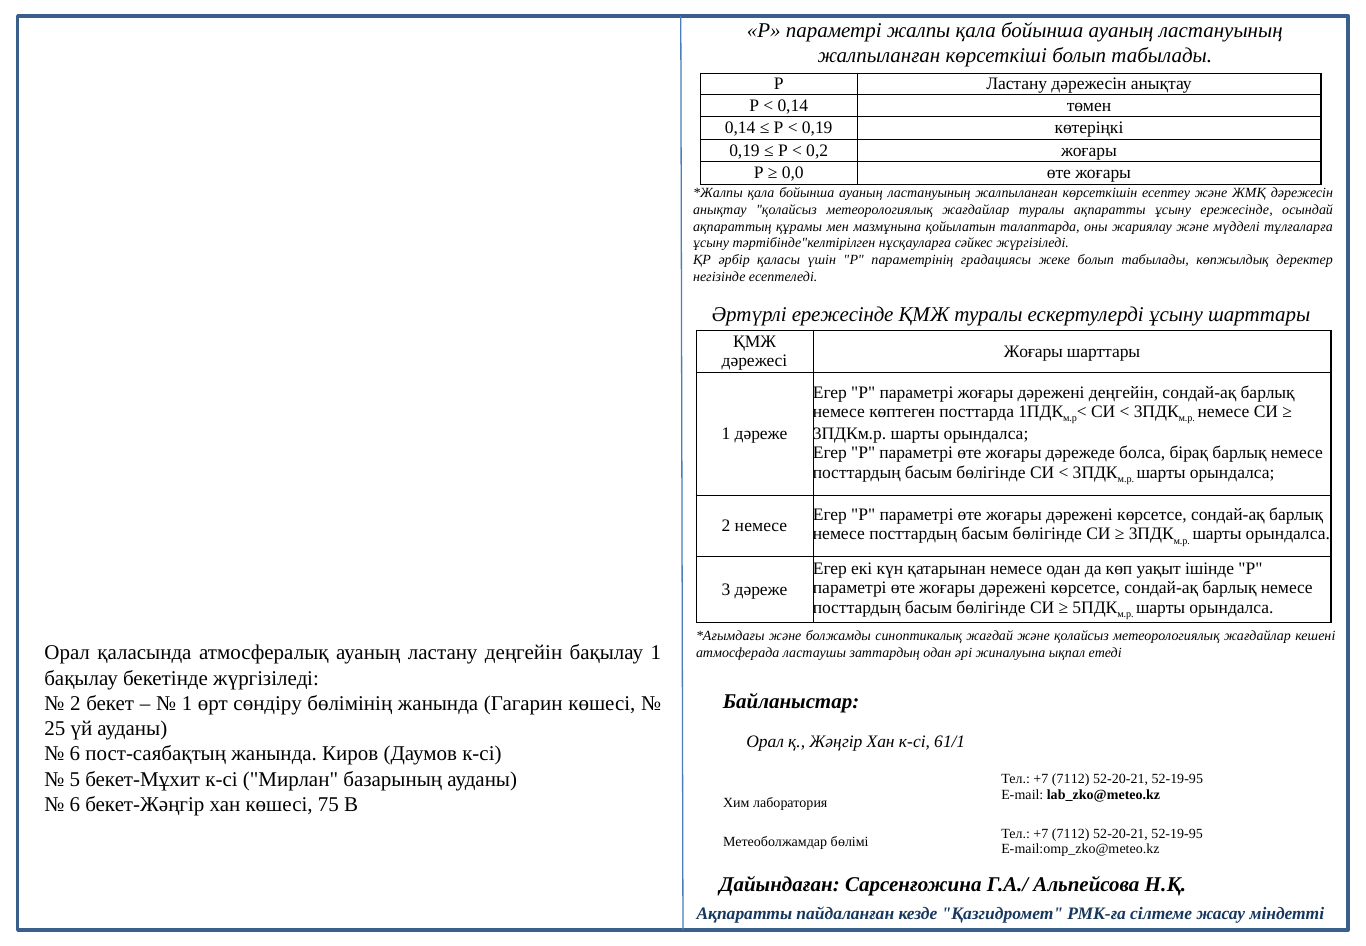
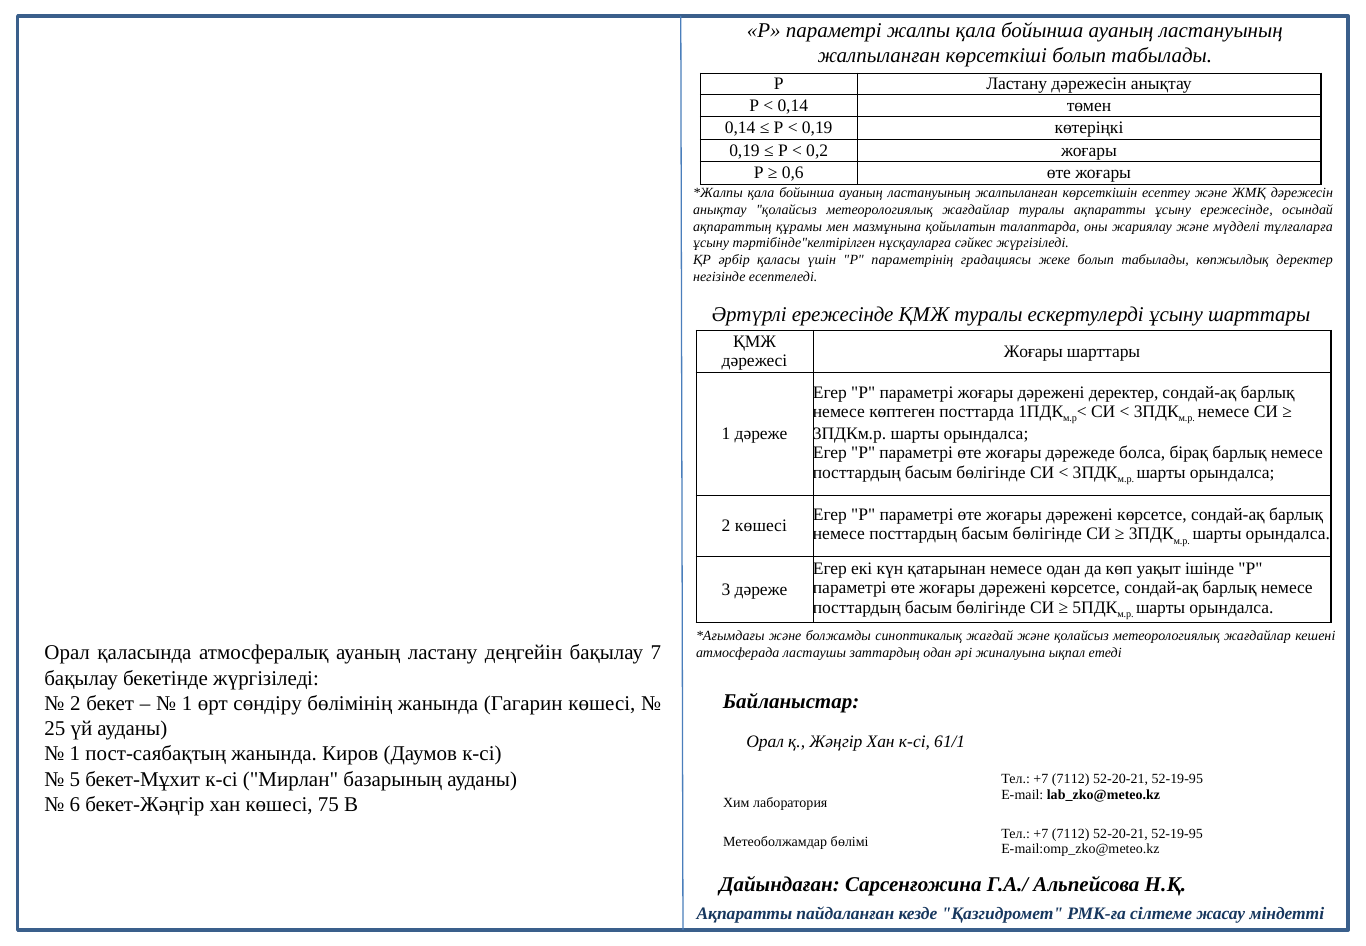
0,0: 0,0 -> 0,6 (793, 173)
дәрежені деңгейін: деңгейін -> деректер (1124, 392)
2 немесе: немесе -> көшесі (761, 526)
бақылау 1: 1 -> 7 (656, 653)
6: 6 -> 1 (75, 754)
